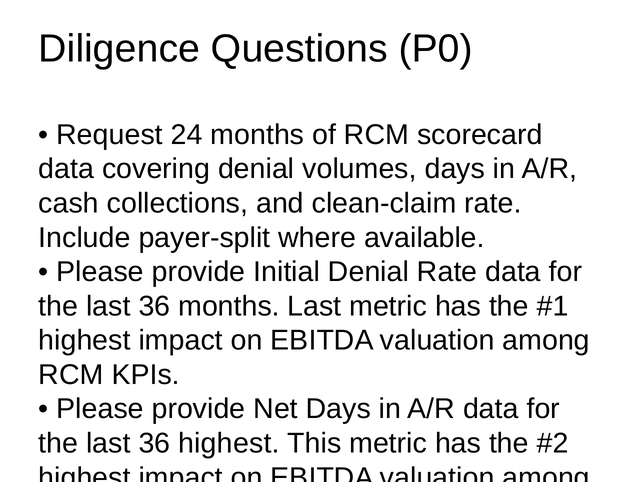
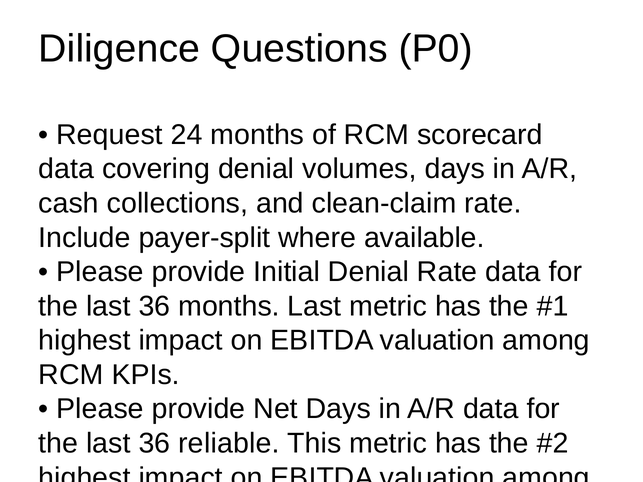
36 highest: highest -> reliable (229, 444)
